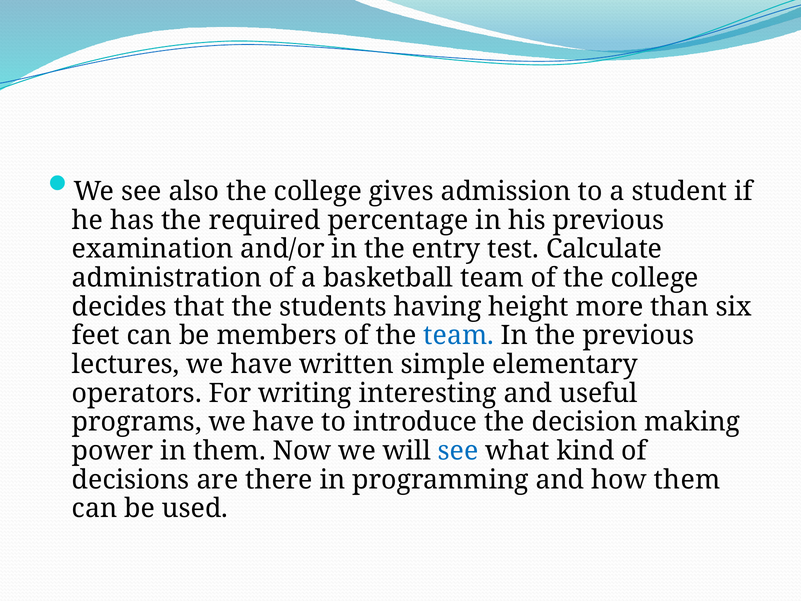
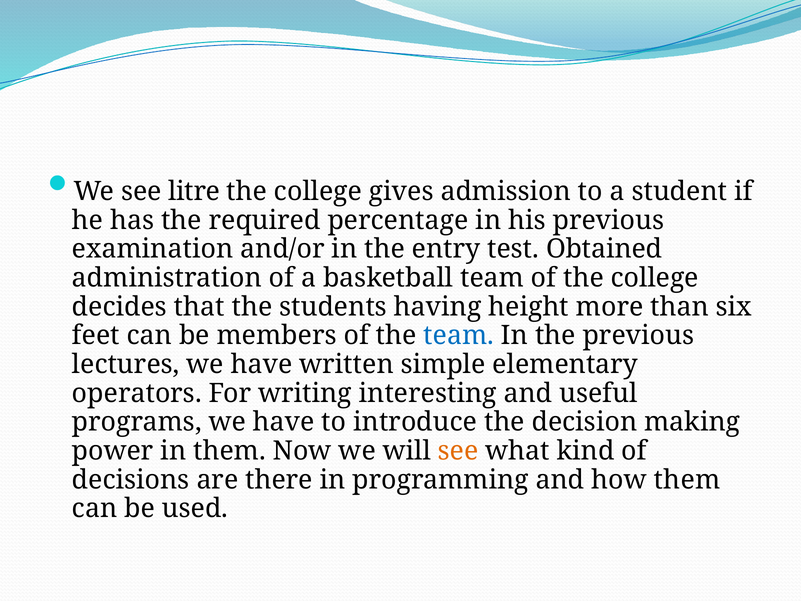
also: also -> litre (194, 191)
Calculate: Calculate -> Obtained (604, 249)
see colour: blue -> orange (458, 451)
